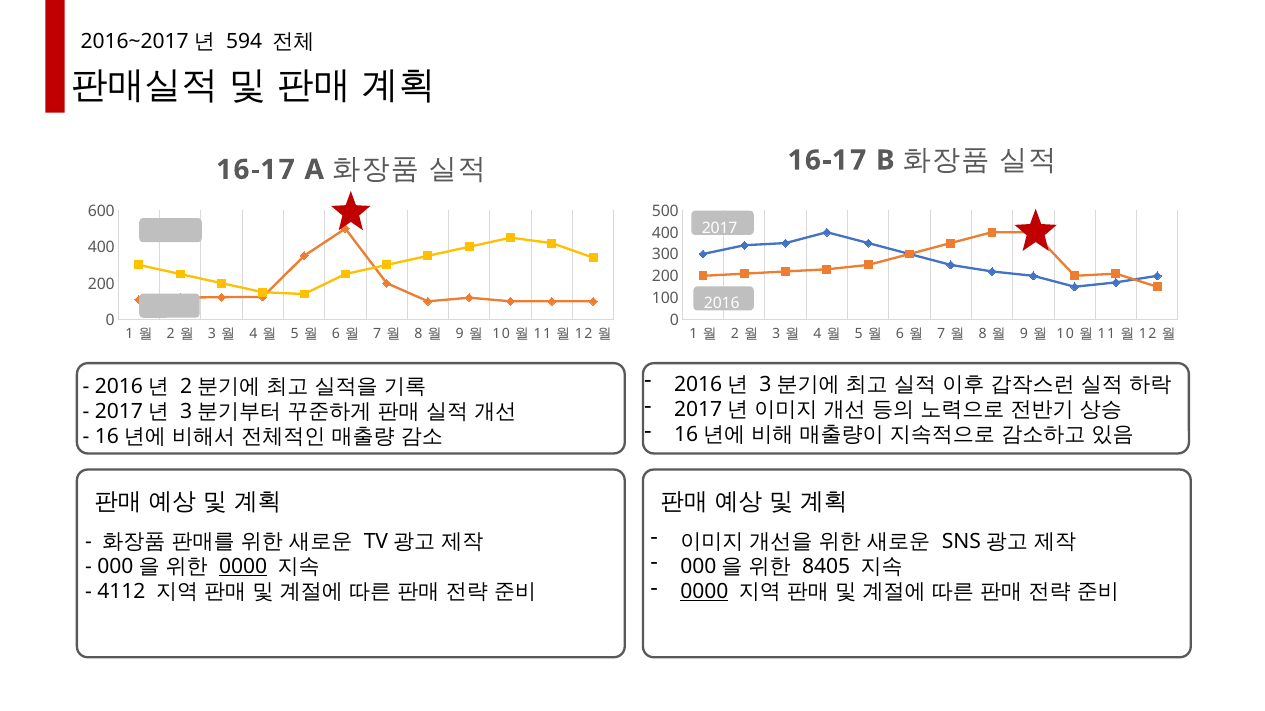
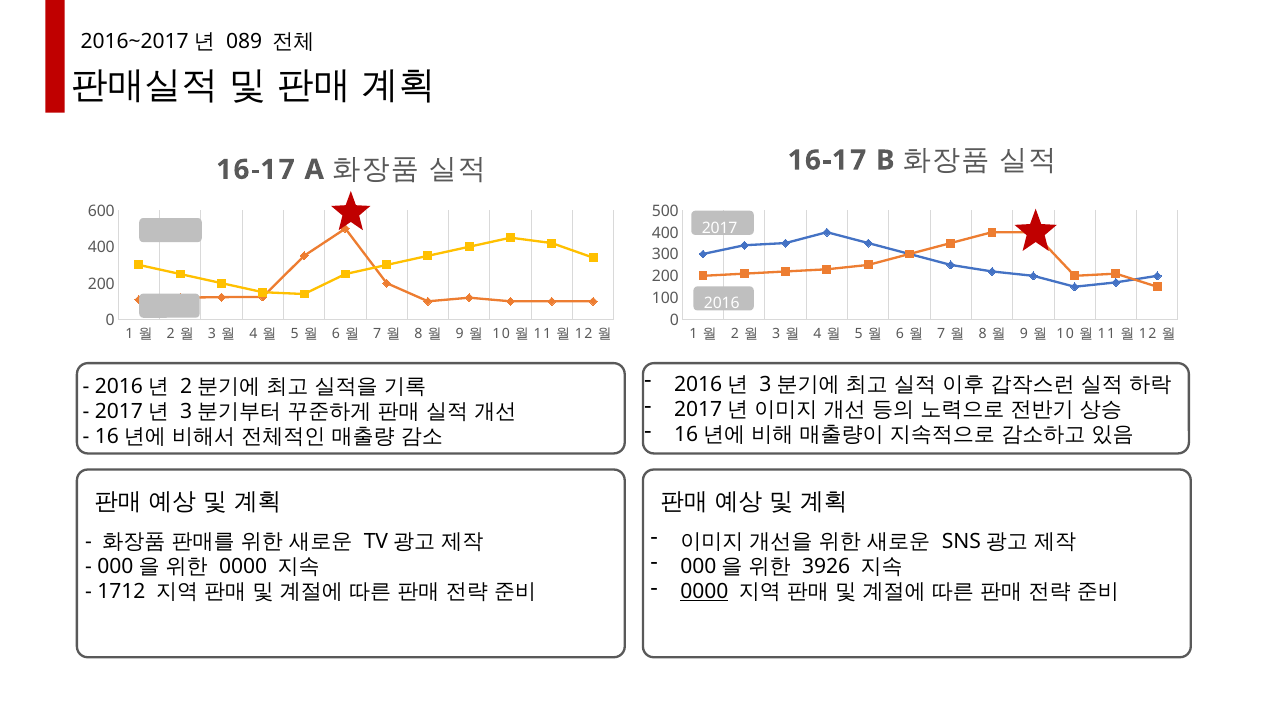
594: 594 -> 089 (244, 42)
8405: 8405 -> 3926 (826, 567)
0000 underline: present -> none (243, 567)
4112: 4112 -> 1712 (121, 592)
